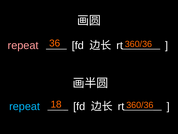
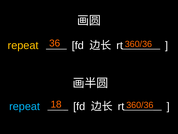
repeat colour: pink -> yellow (23, 45)
